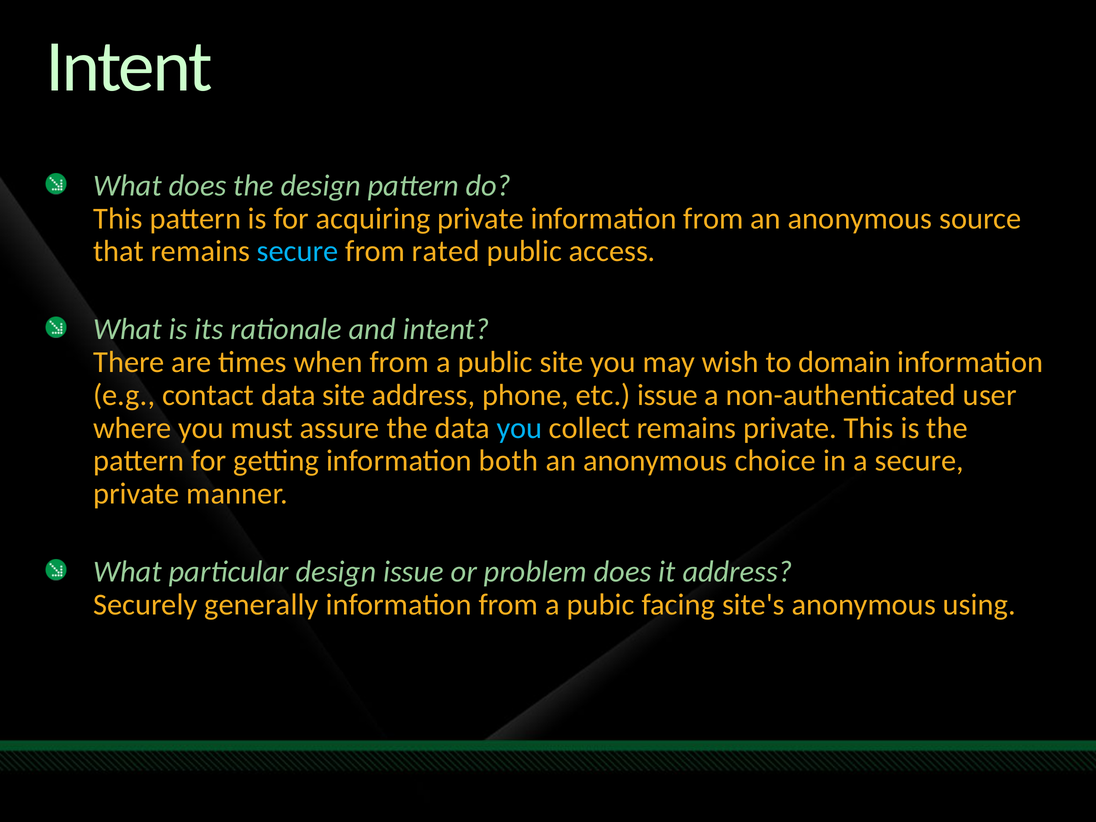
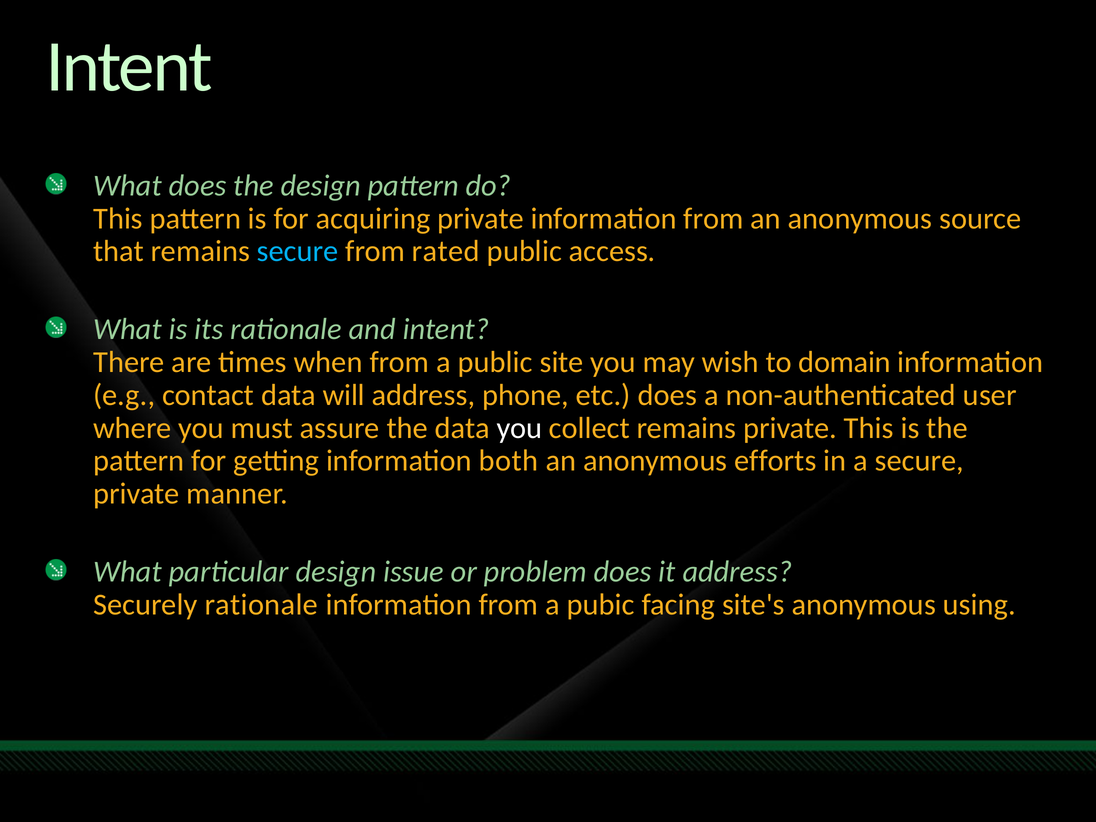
data site: site -> will (344, 395)
etc issue: issue -> does (667, 395)
you colour: light blue -> white (519, 428)
choice: choice -> efforts (775, 461)
Securely generally: generally -> rationale (261, 605)
